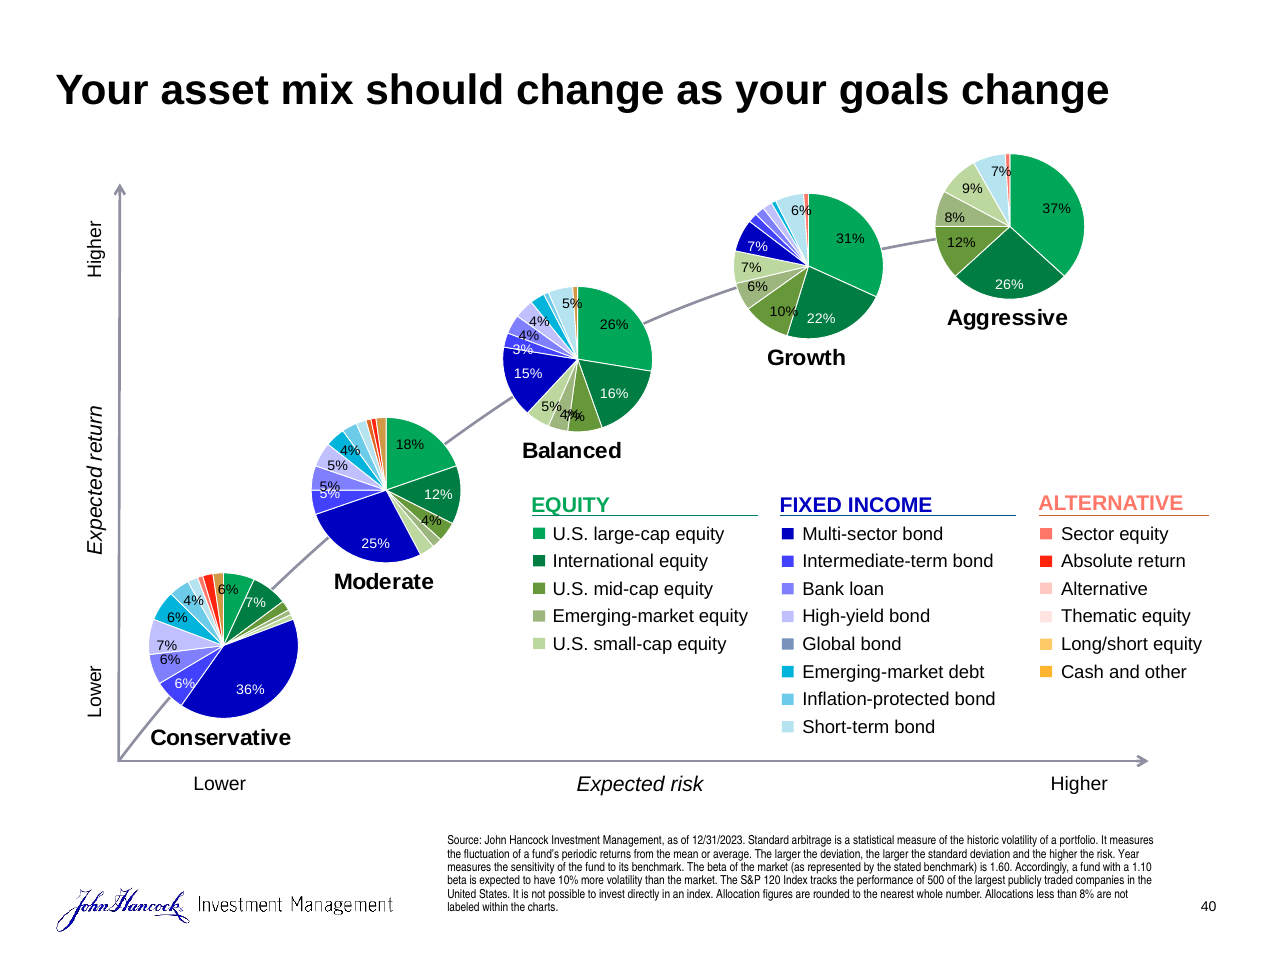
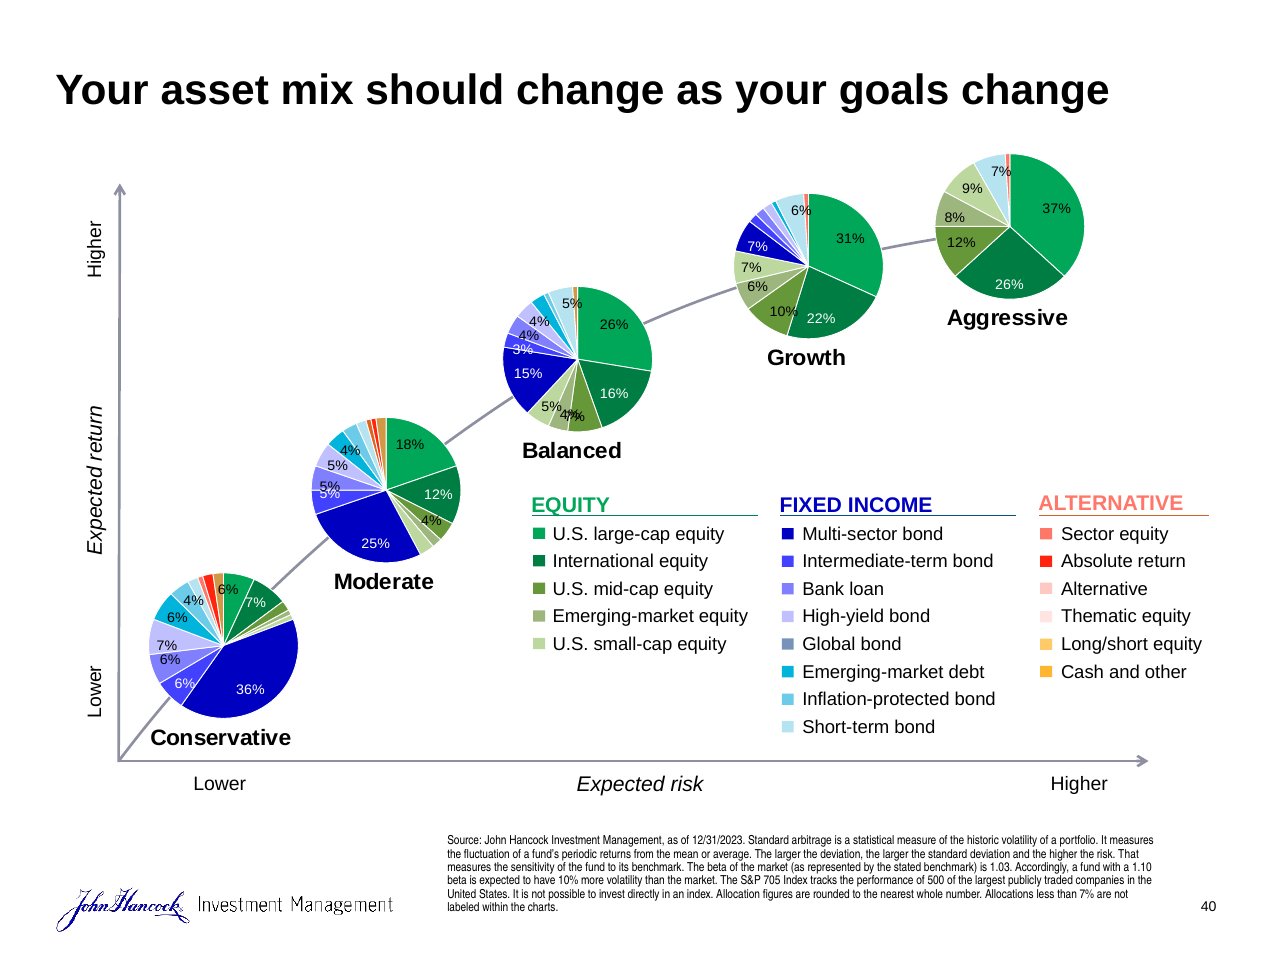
Year: Year -> That (1129, 854)
1.60: 1.60 -> 1.03 (1001, 867)
120: 120 -> 705 (772, 881)
than 8%: 8% -> 7% (1087, 894)
